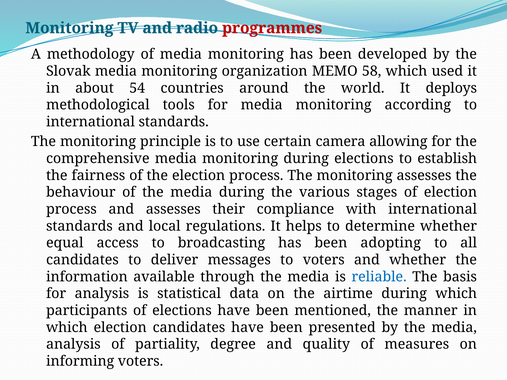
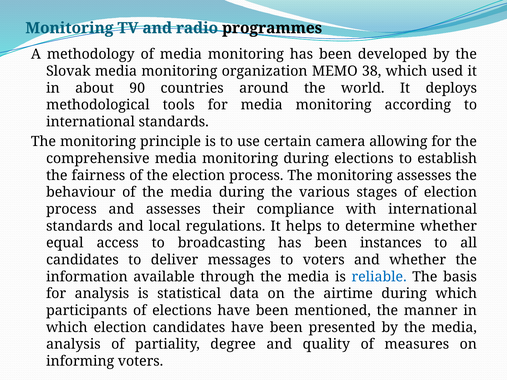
programmes colour: red -> black (272, 28)
58: 58 -> 38 (372, 71)
54: 54 -> 90 (137, 88)
adopting: adopting -> instances (391, 243)
